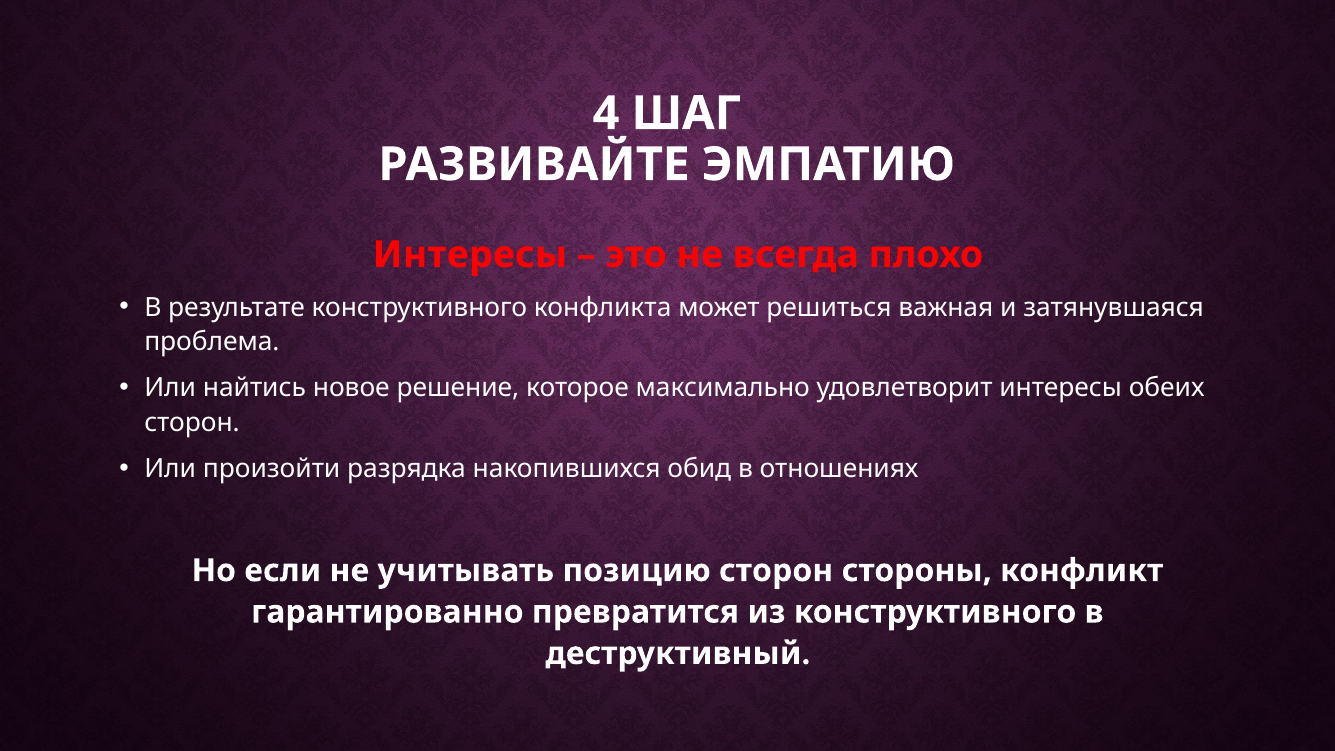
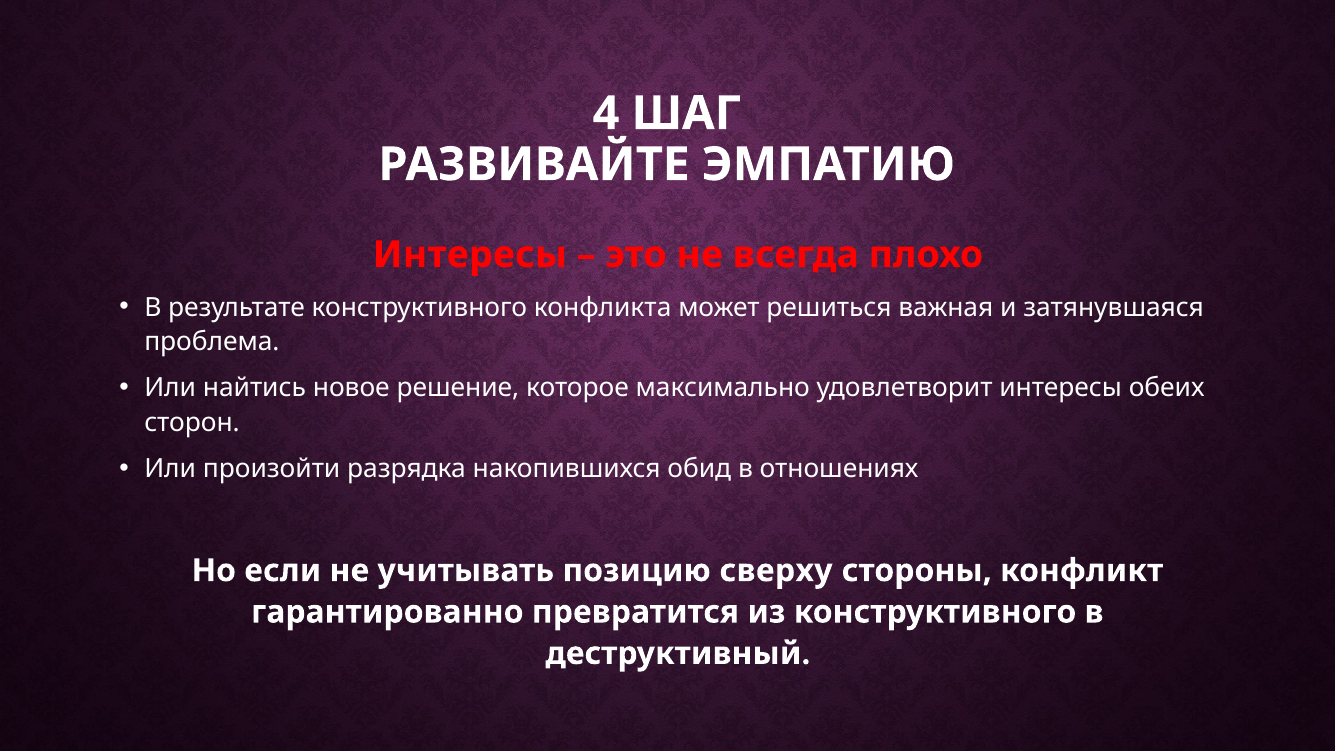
позицию сторон: сторон -> сверху (776, 571)
